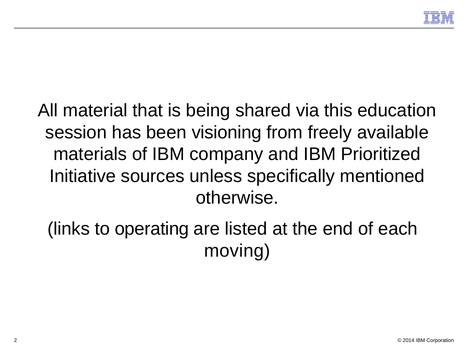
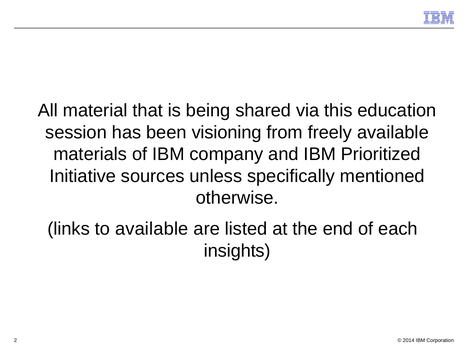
to operating: operating -> available (152, 229)
moving: moving -> insights (237, 251)
